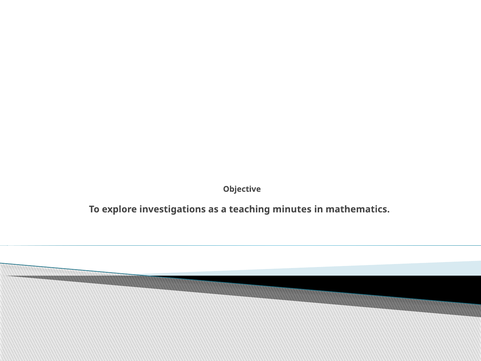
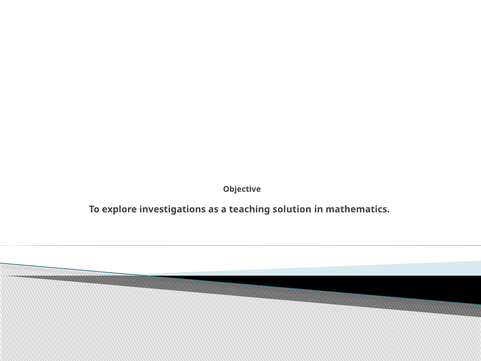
minutes: minutes -> solution (292, 209)
